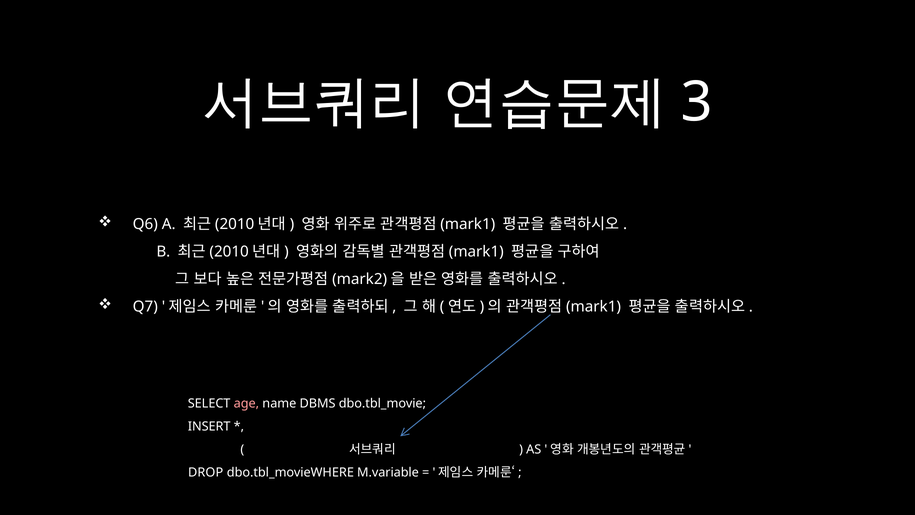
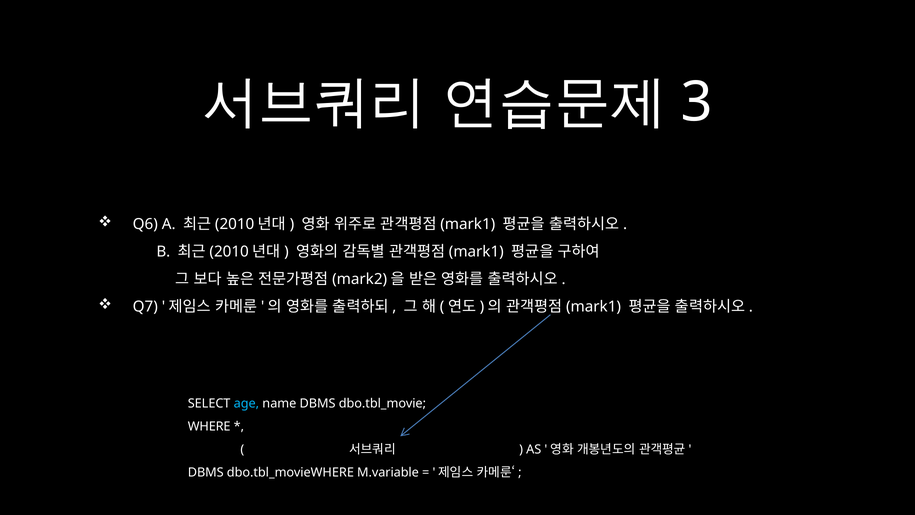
age colour: pink -> light blue (246, 403)
INSERT: INSERT -> WHERE (209, 426)
DROP: DROP -> DBMS (206, 472)
